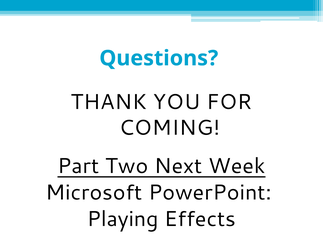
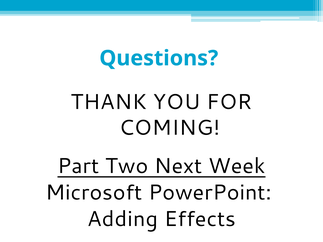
Playing: Playing -> Adding (123, 219)
